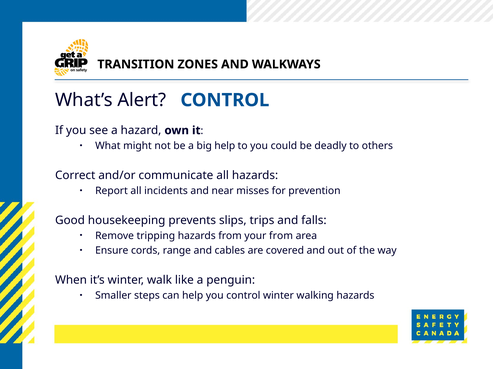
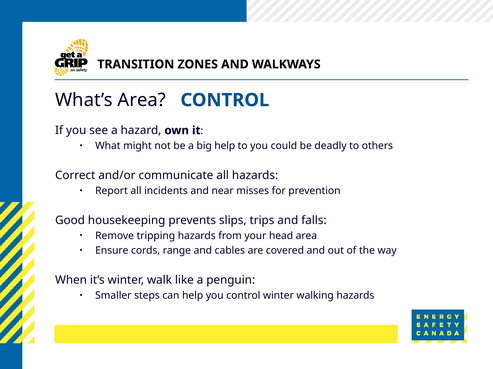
What’s Alert: Alert -> Area (142, 100)
your from: from -> head (281, 236)
